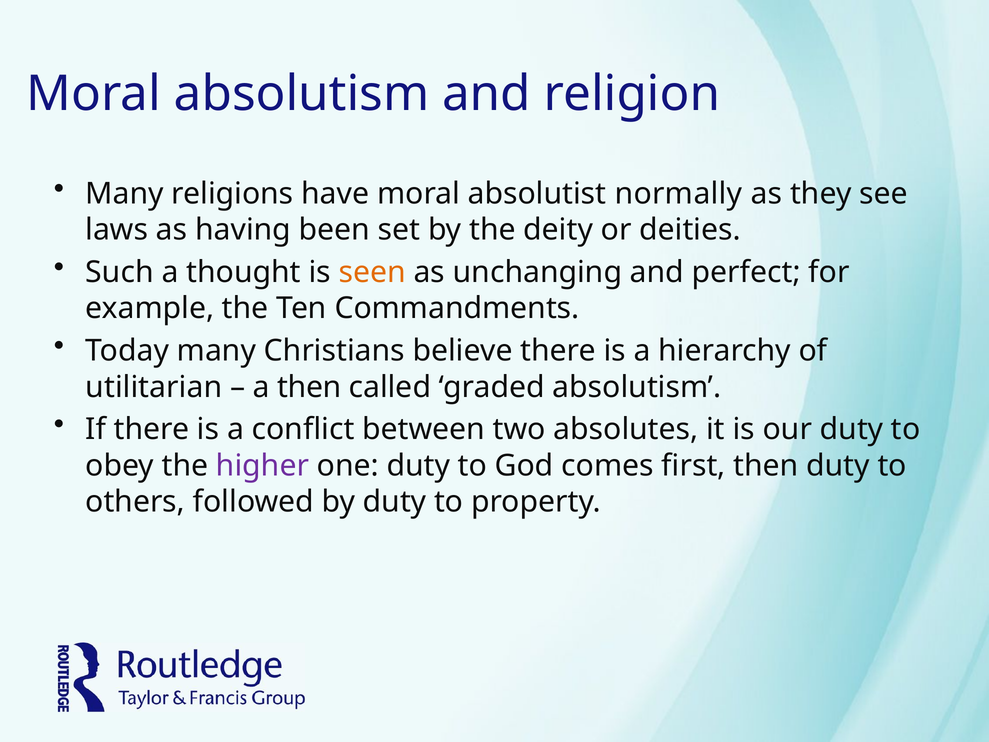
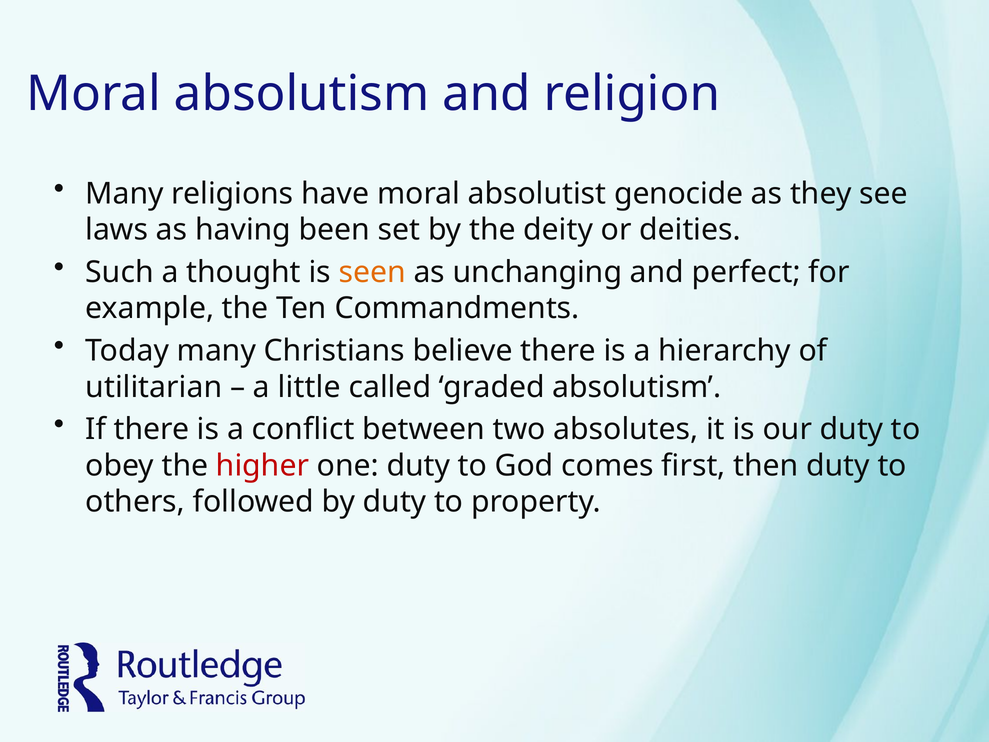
normally: normally -> genocide (679, 194)
a then: then -> little (309, 387)
higher colour: purple -> red (263, 465)
